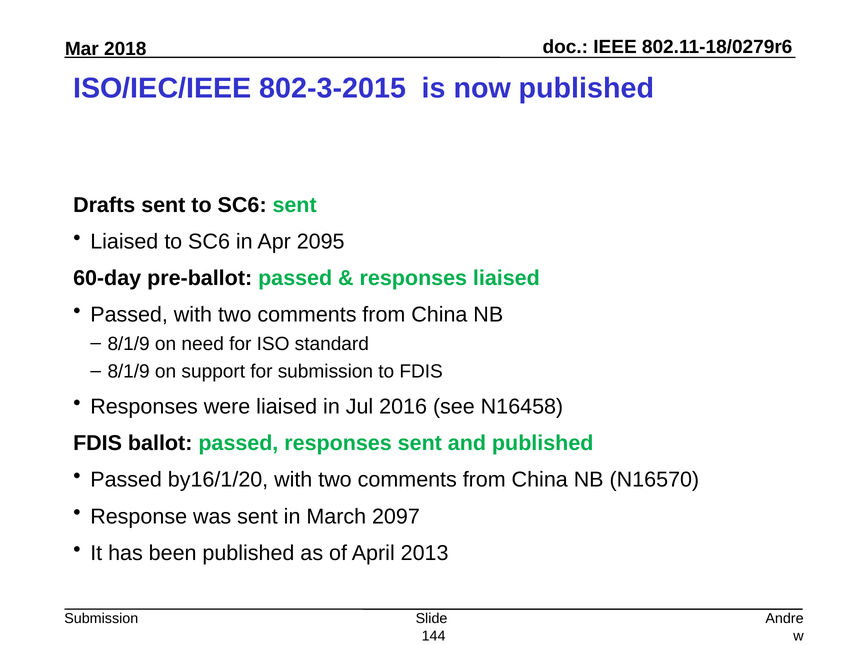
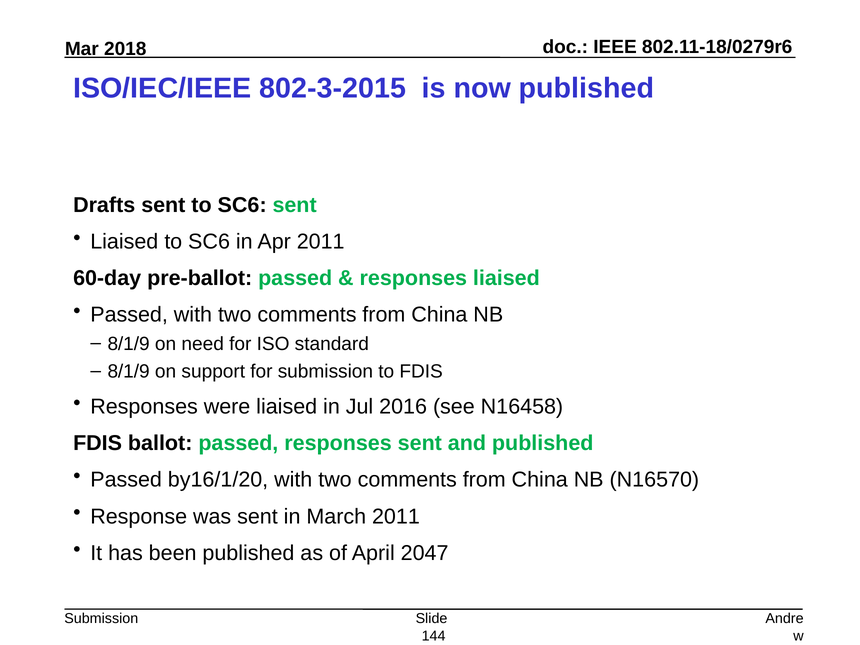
Apr 2095: 2095 -> 2011 (321, 242)
March 2097: 2097 -> 2011 (396, 516)
2013: 2013 -> 2047 (425, 553)
